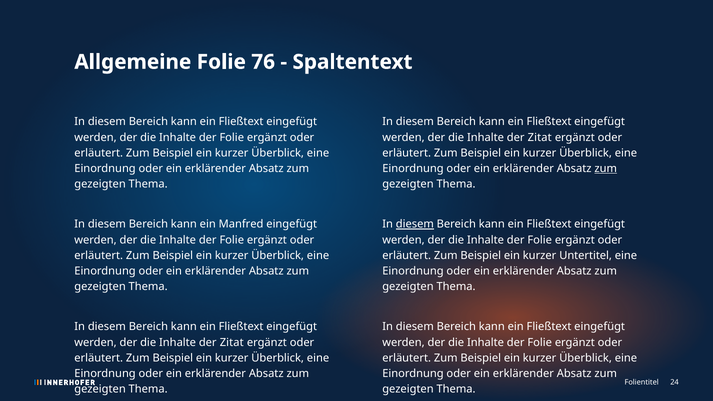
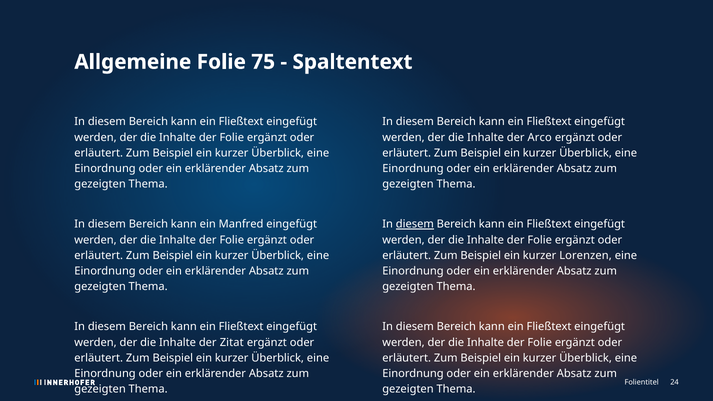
76: 76 -> 75 (263, 62)
Zitat: Zitat -> Arco (540, 137)
zum underline: present -> none (606, 169)
Untertitel: Untertitel -> Lorenzen (586, 255)
